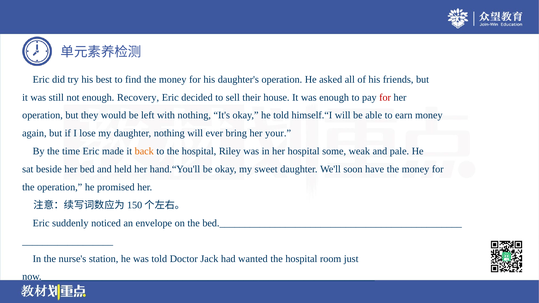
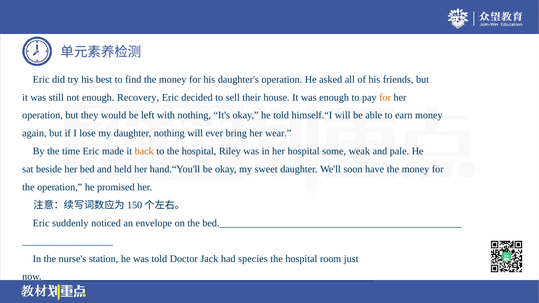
for colour: red -> orange (385, 97)
your: your -> wear (278, 133)
wanted: wanted -> species (253, 259)
